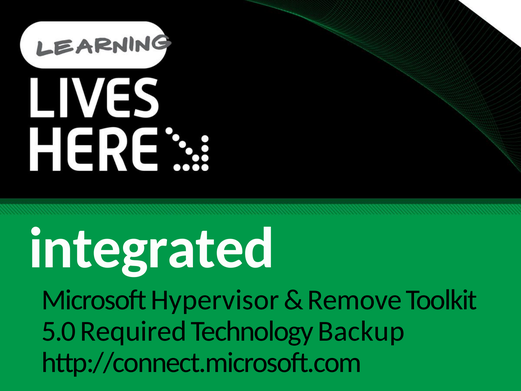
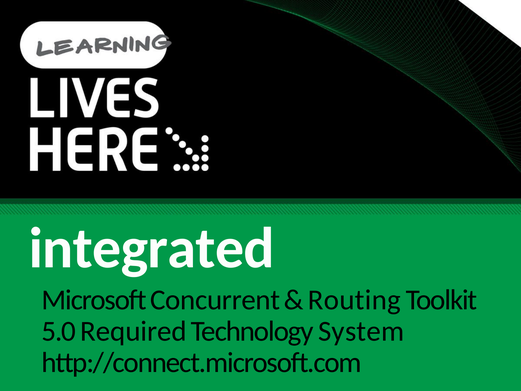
Hypervisor: Hypervisor -> Concurrent (215, 300)
Remove: Remove -> Routing (354, 300)
Backup: Backup -> System (361, 331)
